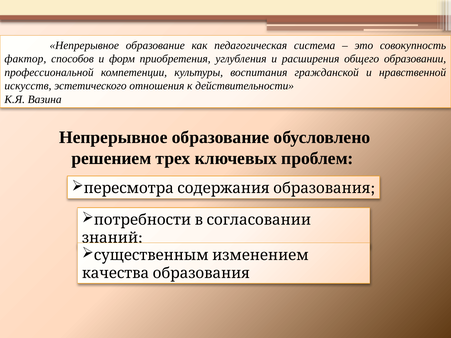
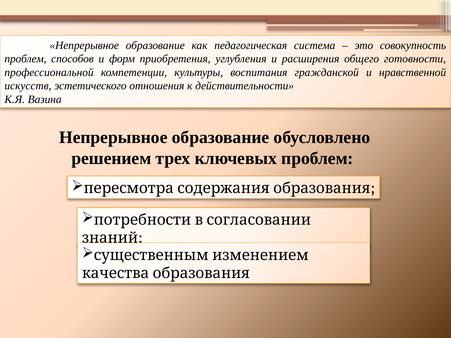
фактор: фактор -> проблем (25, 59)
образовании: образовании -> готовности (415, 59)
